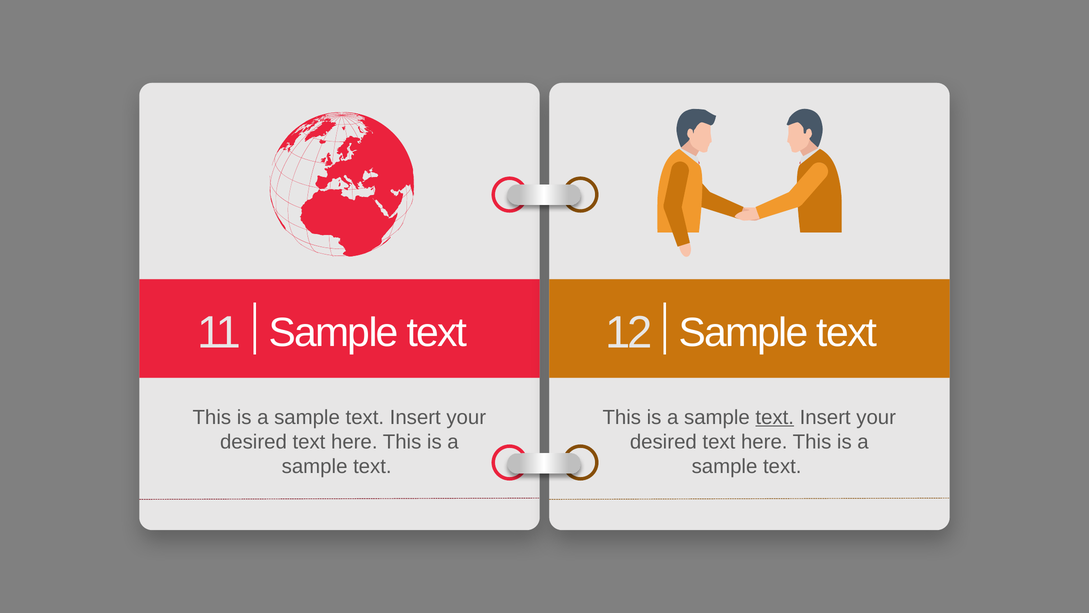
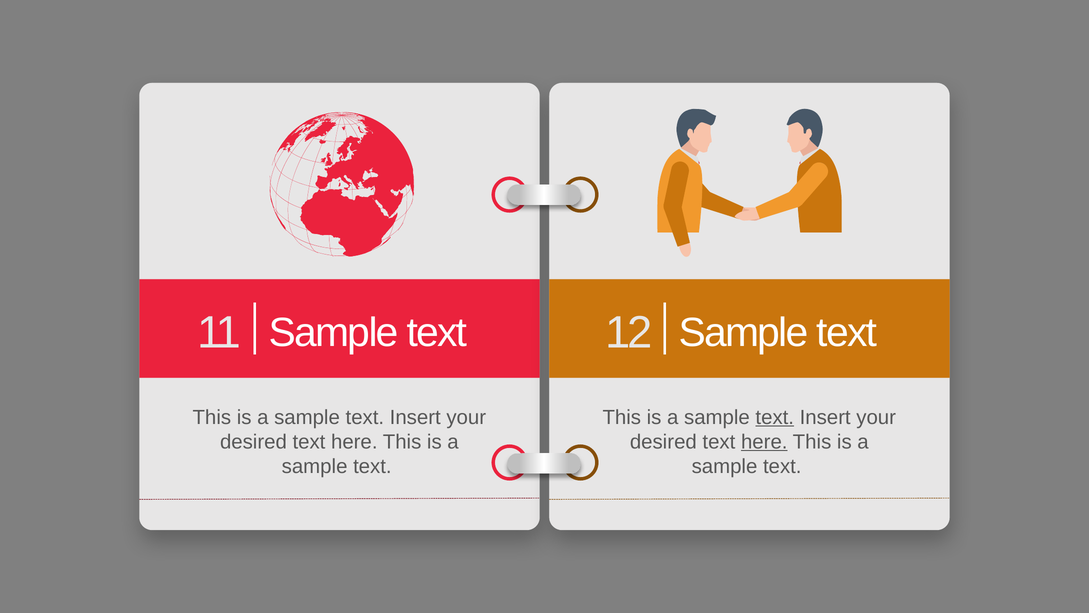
here underline: none -> present (764, 441)
